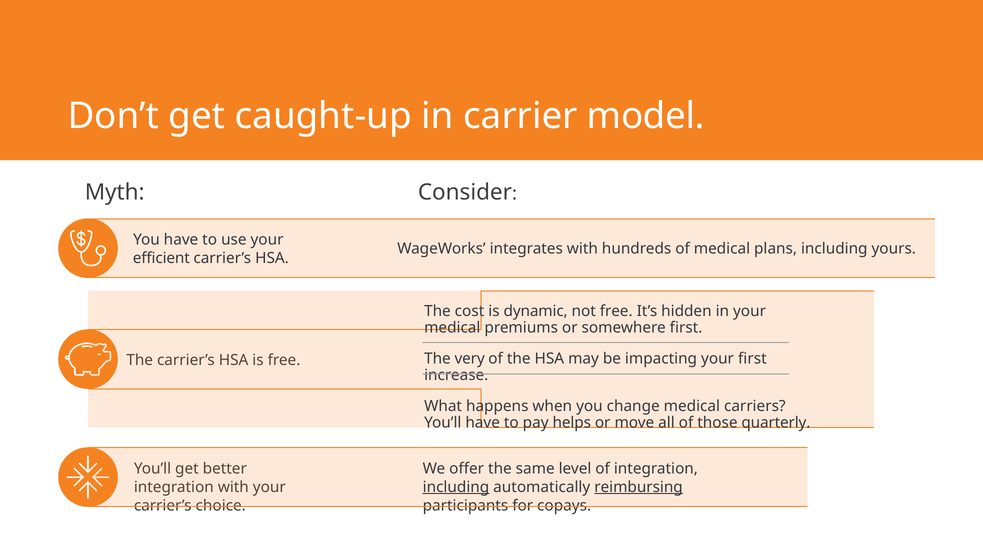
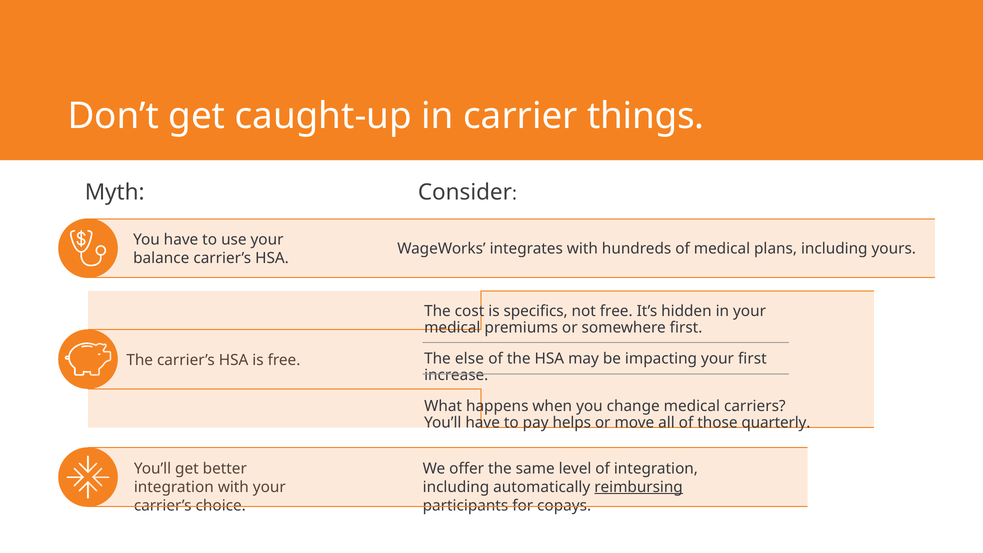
model: model -> things (646, 116)
efficient: efficient -> balance (161, 258)
dynamic: dynamic -> specifics (536, 311)
very: very -> else (469, 359)
including underline: present -> none (456, 487)
